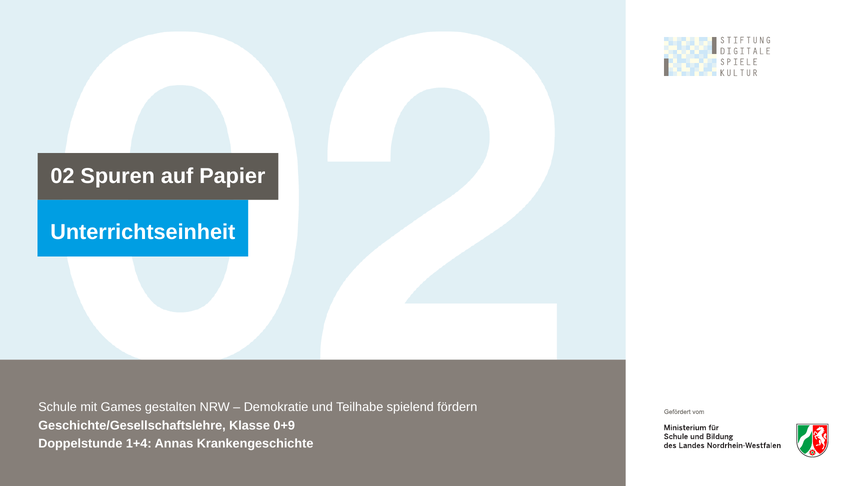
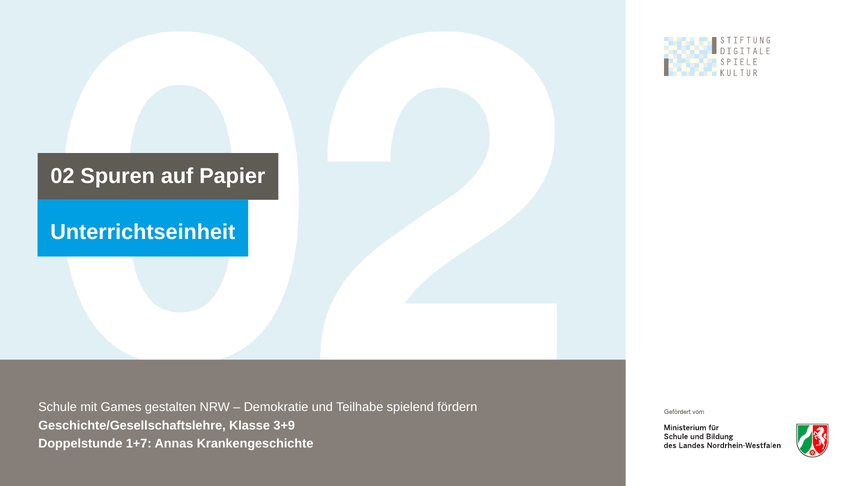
0+9: 0+9 -> 3+9 (284, 426)
1+4: 1+4 -> 1+7 (139, 444)
